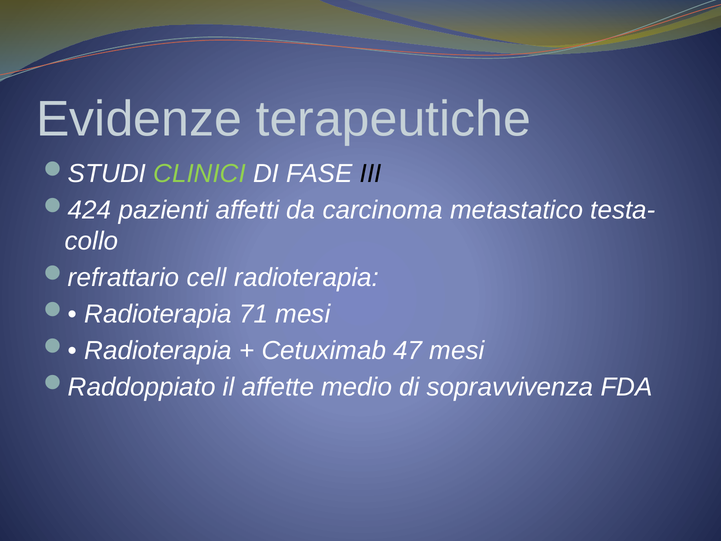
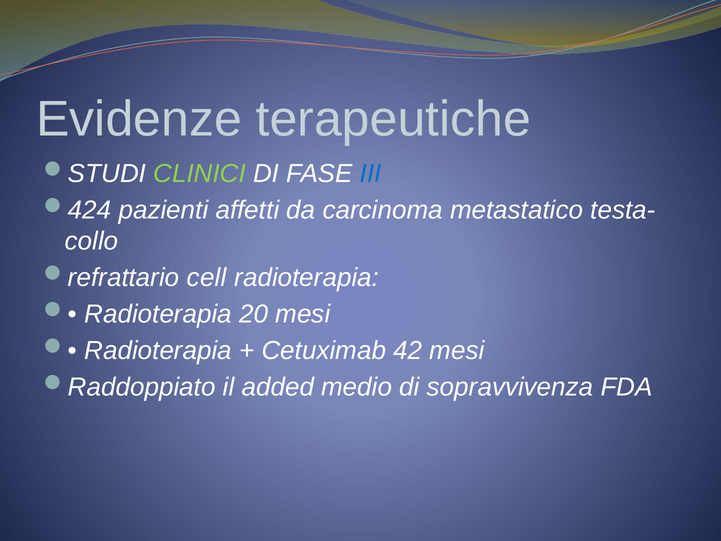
III colour: black -> blue (371, 174)
71: 71 -> 20 (254, 314)
47: 47 -> 42 (408, 351)
affette: affette -> added (278, 387)
